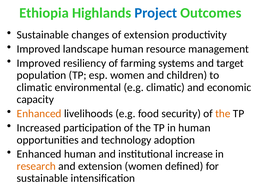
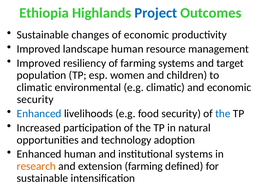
of extension: extension -> economic (147, 35)
capacity: capacity -> security (35, 100)
Enhanced colour: orange -> blue (39, 114)
the colour: orange -> blue (223, 114)
in human: human -> natural (194, 128)
institutional increase: increase -> systems (194, 155)
extension women: women -> farming (144, 167)
